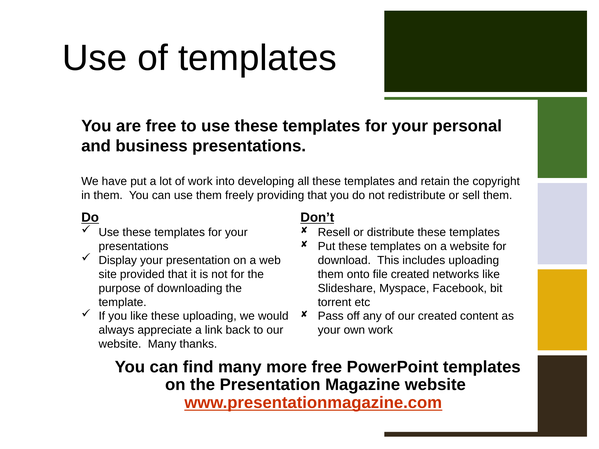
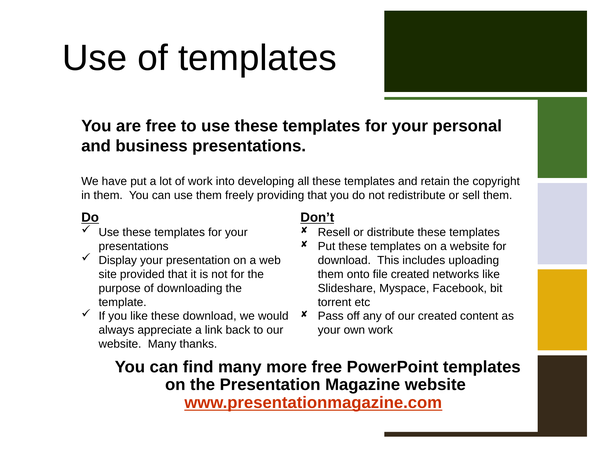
these uploading: uploading -> download (210, 316)
